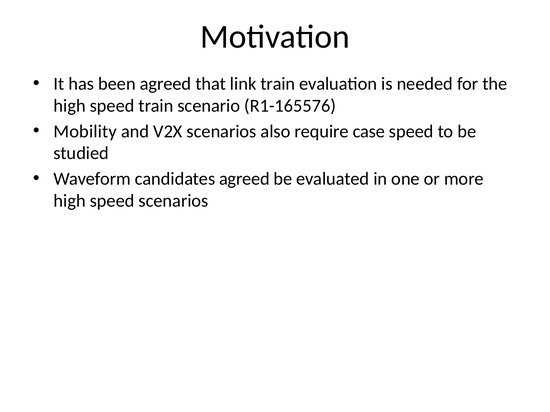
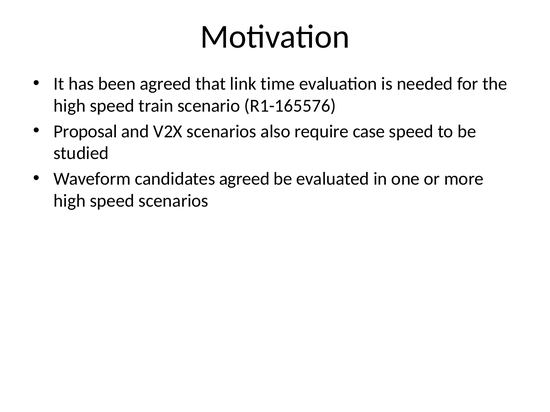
link train: train -> time (278, 84)
Mobility: Mobility -> Proposal (85, 131)
